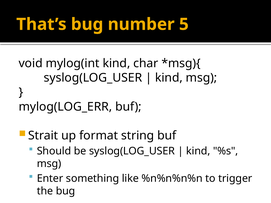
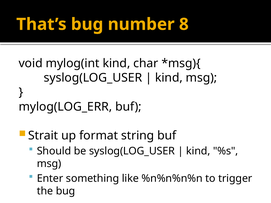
5: 5 -> 8 (184, 24)
